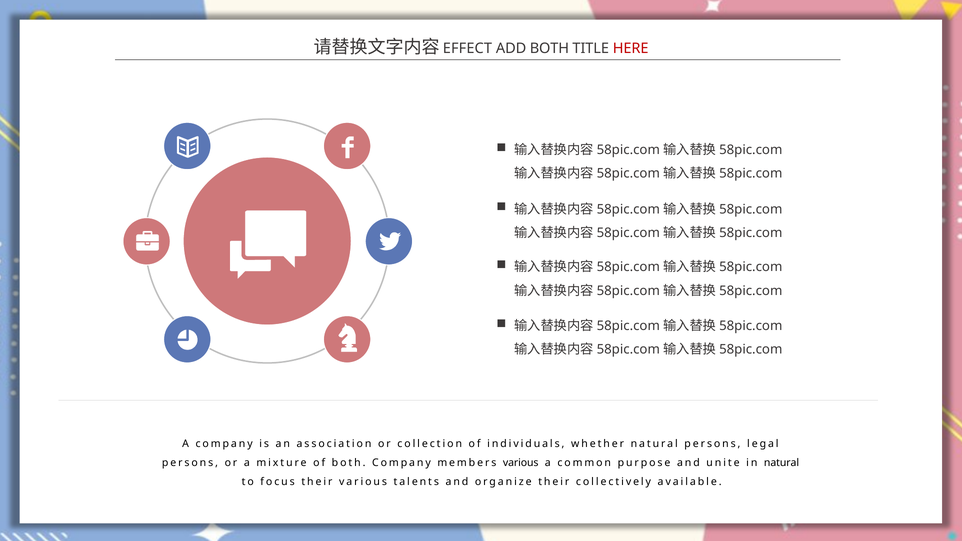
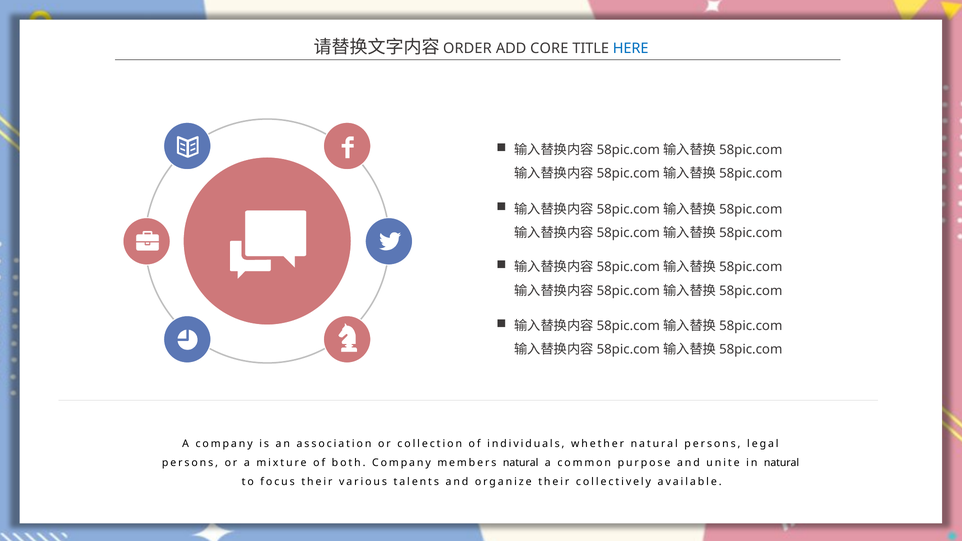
EFFECT: EFFECT -> ORDER (467, 49)
ADD BOTH: BOTH -> CORE (549, 49)
HERE colour: red -> blue (631, 49)
members various: various -> natural (521, 463)
